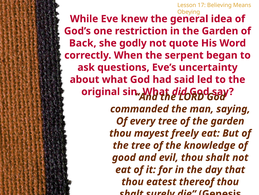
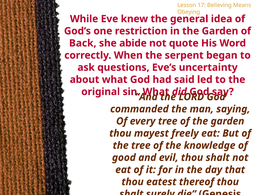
godly: godly -> abide (133, 43)
